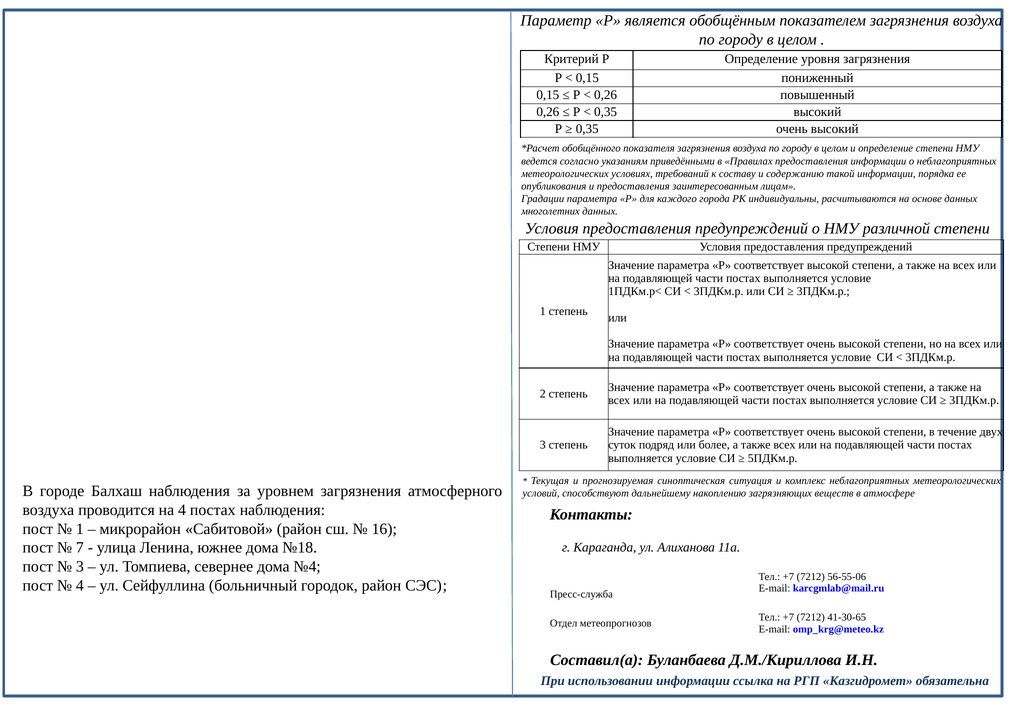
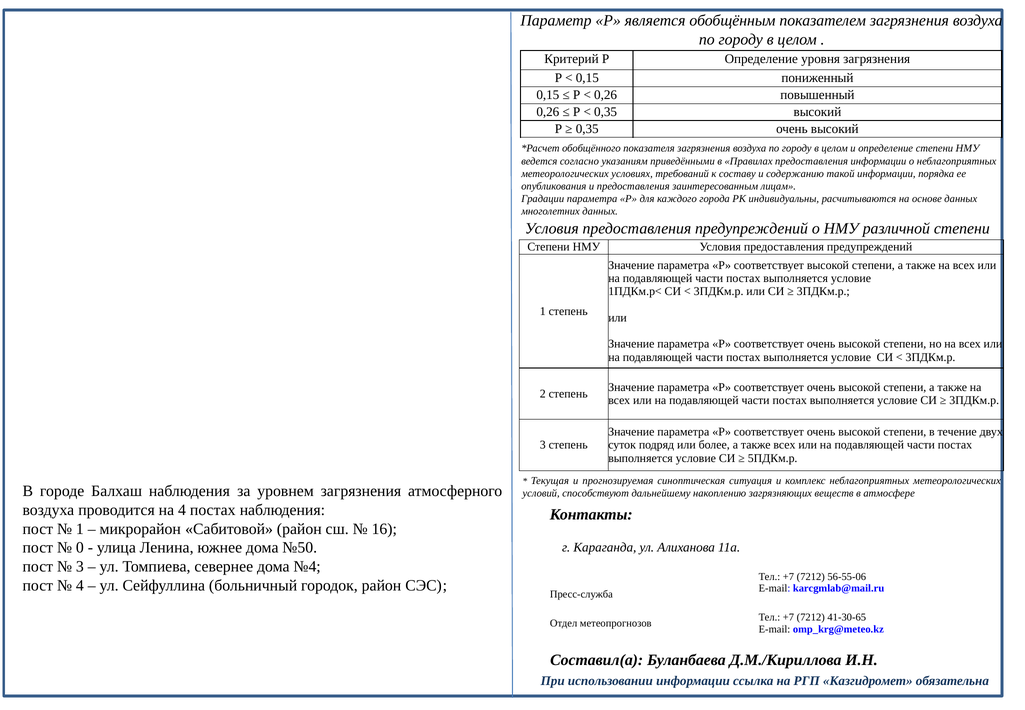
7: 7 -> 0 (80, 547)
№18: №18 -> №50 (300, 547)
